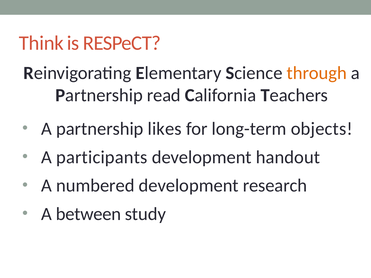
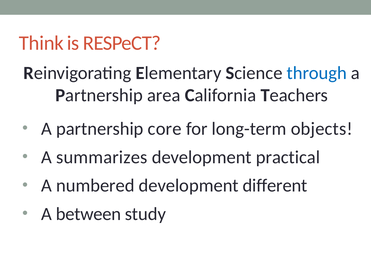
through colour: orange -> blue (317, 73)
read: read -> area (164, 95)
likes: likes -> core (165, 129)
participants: participants -> summarizes (102, 157)
handout: handout -> practical (288, 157)
research: research -> different (275, 186)
